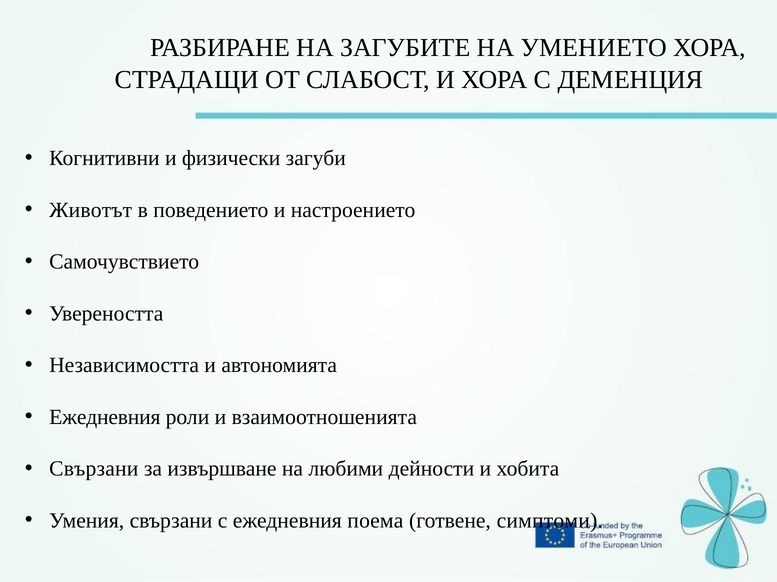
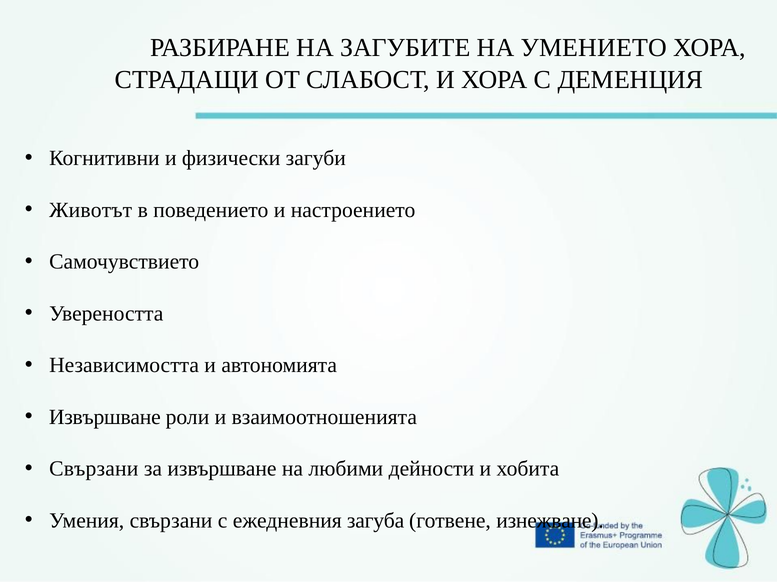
Ежедневния: Ежедневния -> Извършване (105, 418)
поема: поема -> загуба (376, 521)
симптоми: симптоми -> изнежване (550, 521)
